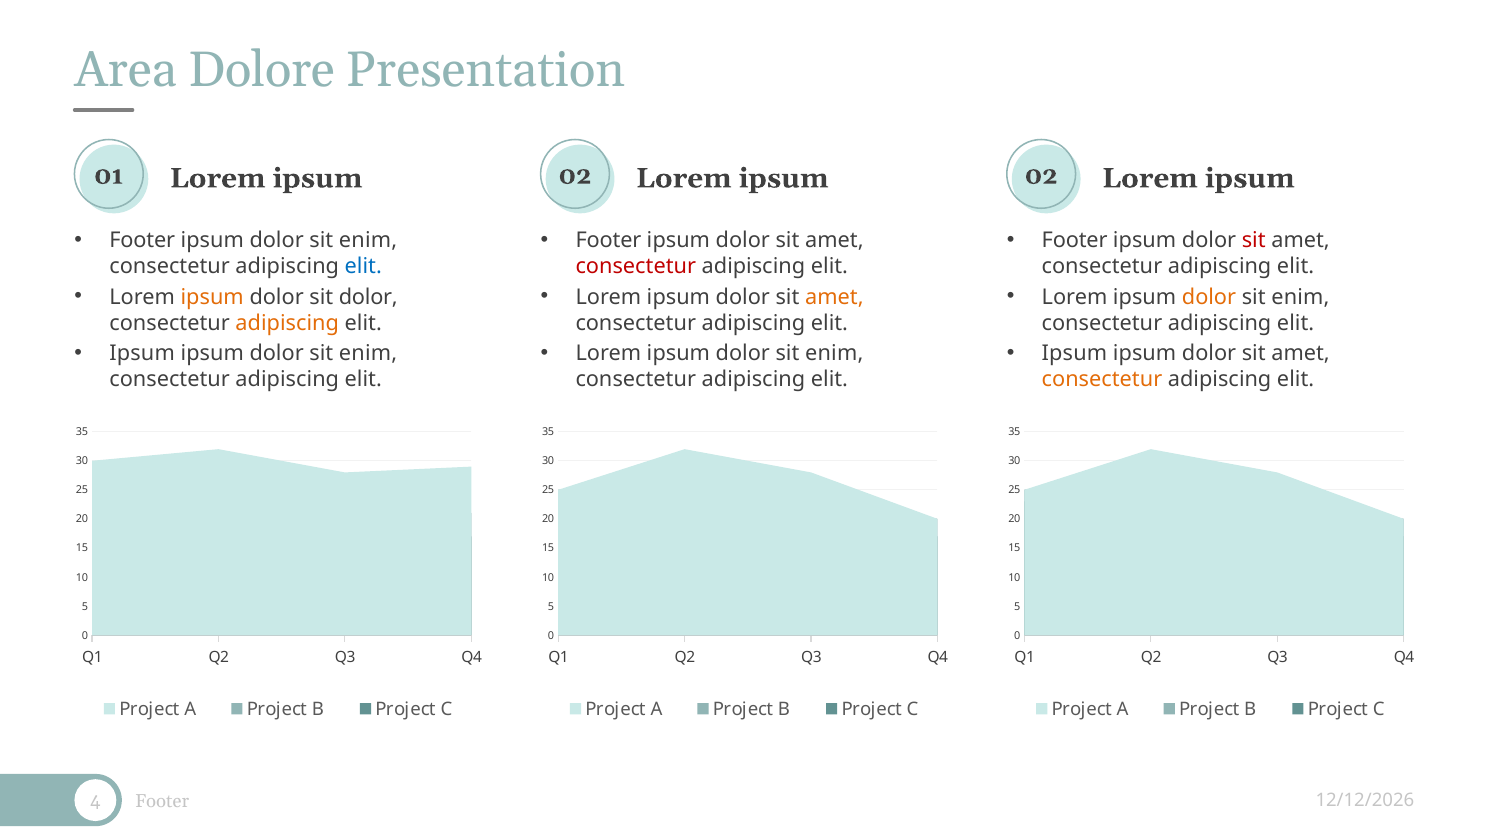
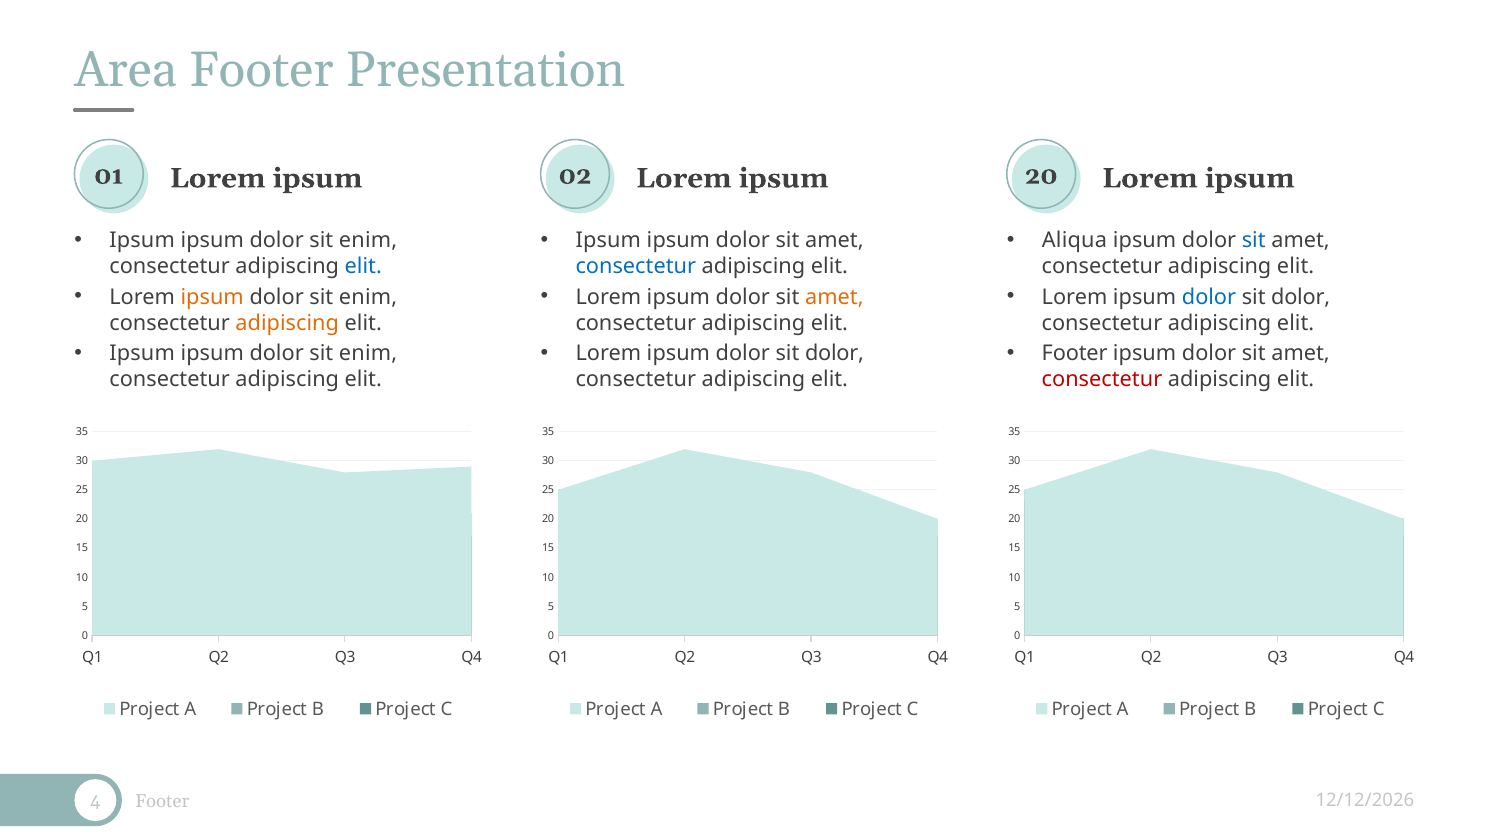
Area Dolore: Dolore -> Footer (261, 70)
02 02: 02 -> 20 (1041, 176)
Footer: Footer -> Ipsum (142, 240)
Footer: Footer -> Ipsum (608, 240)
Footer: Footer -> Aliqua (1074, 240)
sit colour: red -> blue (1254, 240)
consectetur colour: red -> blue (636, 266)
dolor: dolor -> enim (368, 297)
dolor colour: orange -> blue (1209, 297)
enim: enim -> dolor (1301, 297)
enim: enim -> dolor (834, 354)
Ipsum: Ipsum -> Footer (1075, 354)
consectetur colour: orange -> red (1102, 380)
